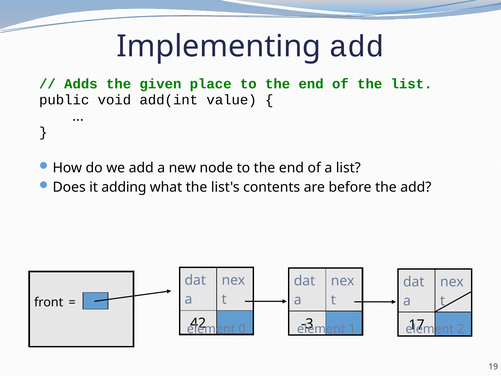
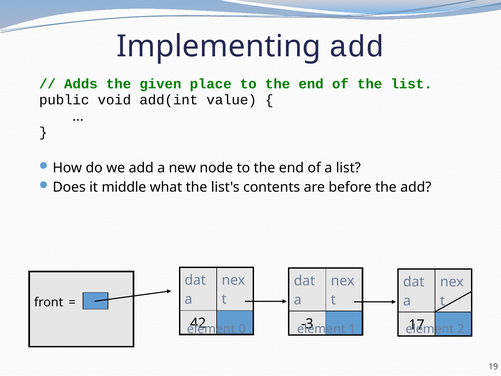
adding: adding -> middle (124, 187)
